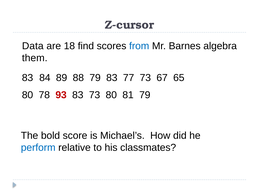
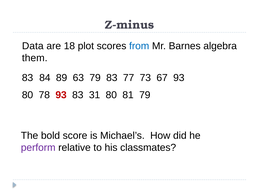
Z-cursor: Z-cursor -> Z-minus (129, 25)
find: find -> plot (86, 46)
88: 88 -> 63 (78, 78)
67 65: 65 -> 93 (179, 78)
83 73: 73 -> 31 (95, 95)
perform colour: blue -> purple (38, 148)
